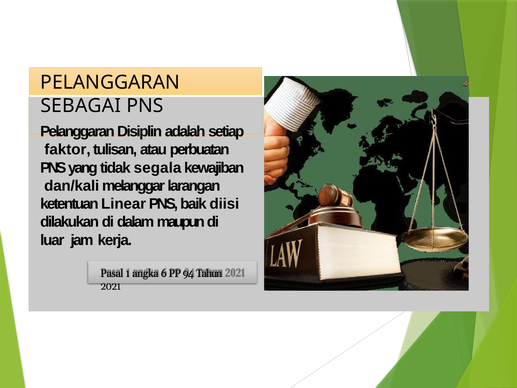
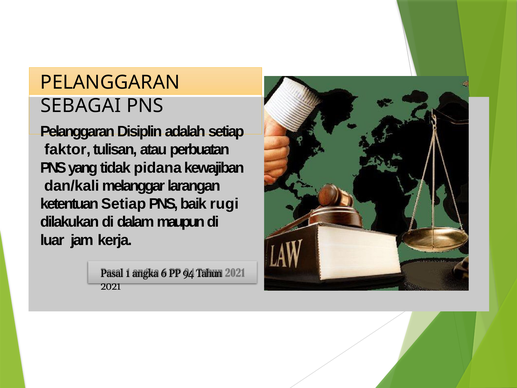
segala: segala -> pidana (158, 168)
ketentuan Linear: Linear -> Setiap (124, 204)
diisi: diisi -> rugi (224, 204)
